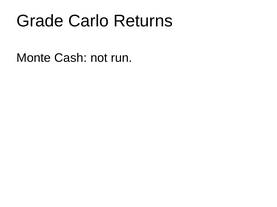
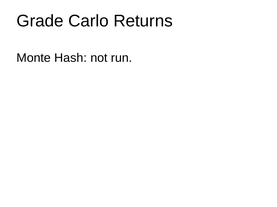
Cash: Cash -> Hash (71, 58)
